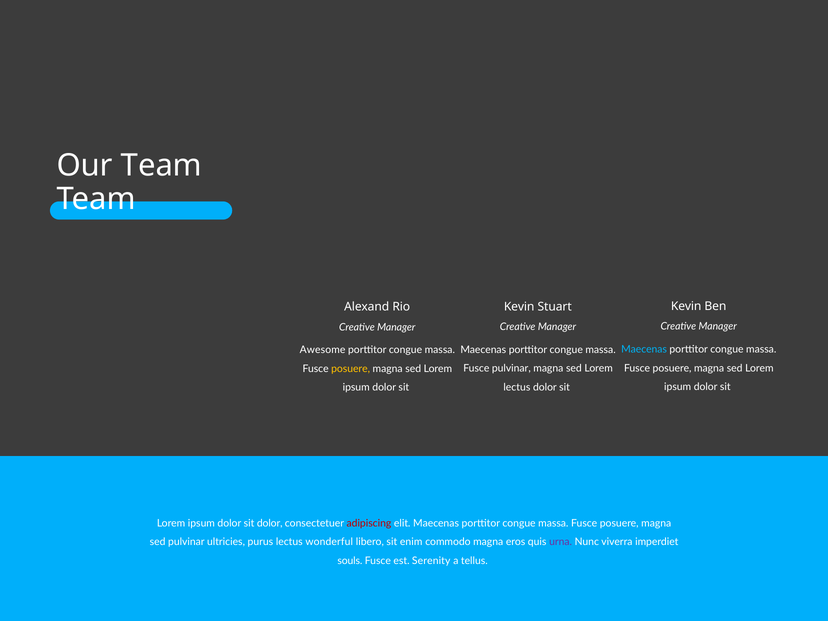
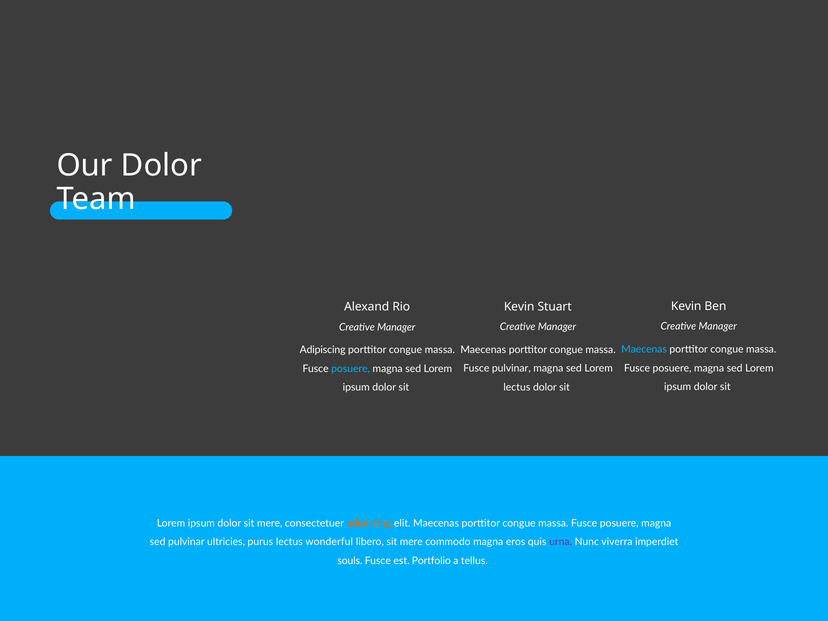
Our Team: Team -> Dolor (161, 165)
Awesome: Awesome -> Adipiscing (323, 350)
posuere colour: yellow -> light blue (351, 369)
dolor sit dolor: dolor -> mere (270, 523)
adipiscing colour: red -> orange (369, 523)
libero sit enim: enim -> mere (411, 542)
Serenity: Serenity -> Portfolio (431, 561)
